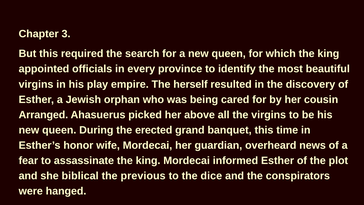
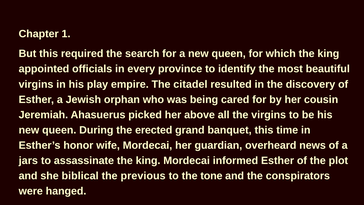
3: 3 -> 1 (66, 34)
herself: herself -> citadel (190, 84)
Arranged: Arranged -> Jeremiah (43, 115)
fear: fear -> jars (28, 160)
dice: dice -> tone (211, 176)
